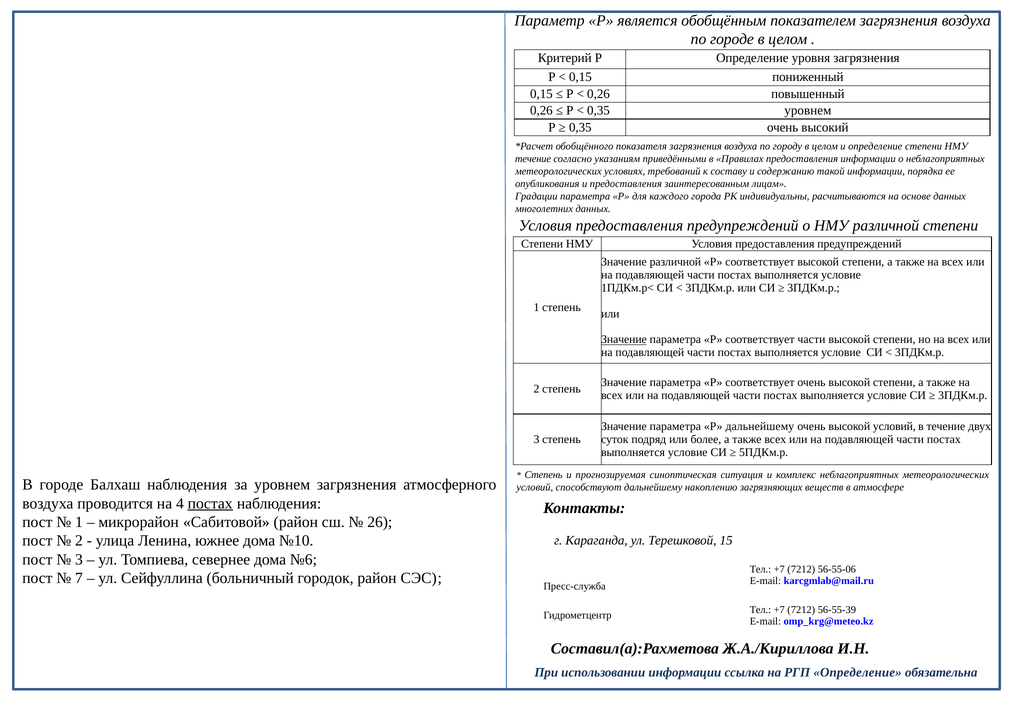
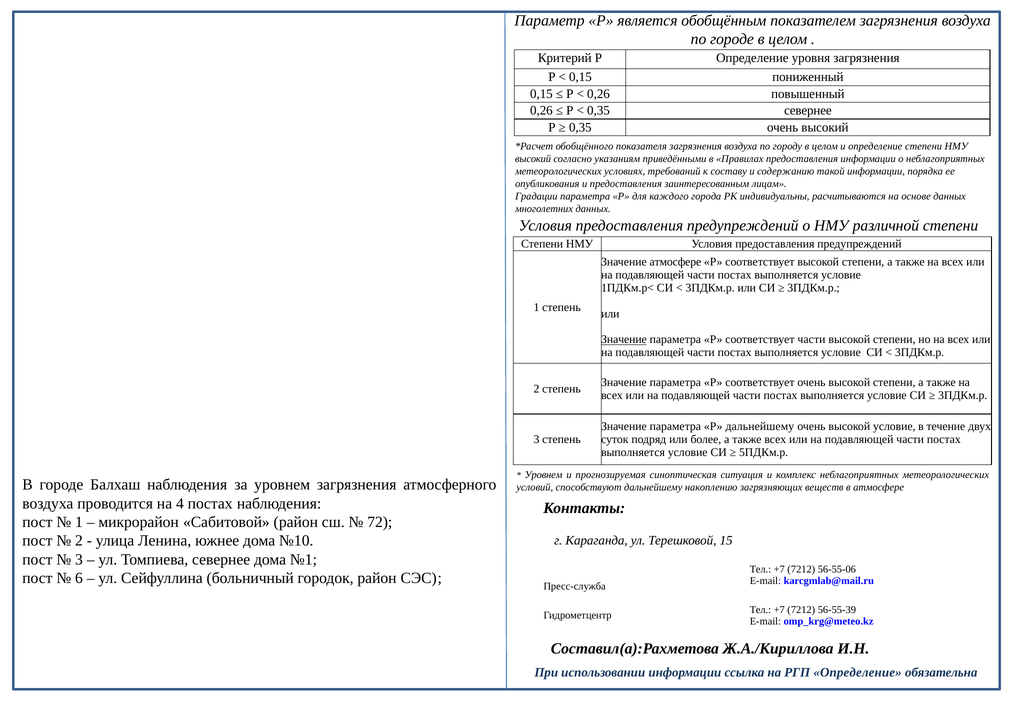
0,35 уровнем: уровнем -> севернее (808, 111)
течение: течение -> высокий (533, 159)
Значение различной: различной -> атмосфере (675, 262)
высокой условий: условий -> условие (894, 427)
Степень: Степень -> Уровнем (544, 475)
постах underline: present -> none (210, 504)
26: 26 -> 72 (380, 522)
№6: №6 -> №1 (303, 560)
7: 7 -> 6 (79, 578)
